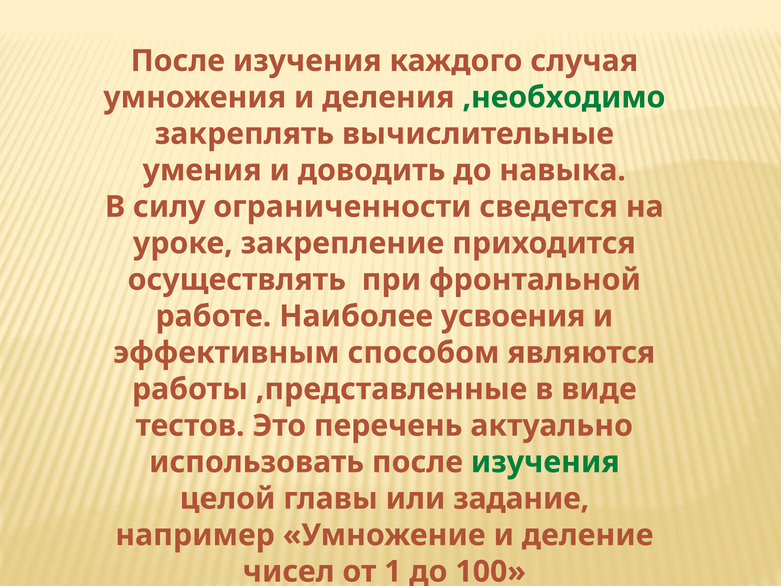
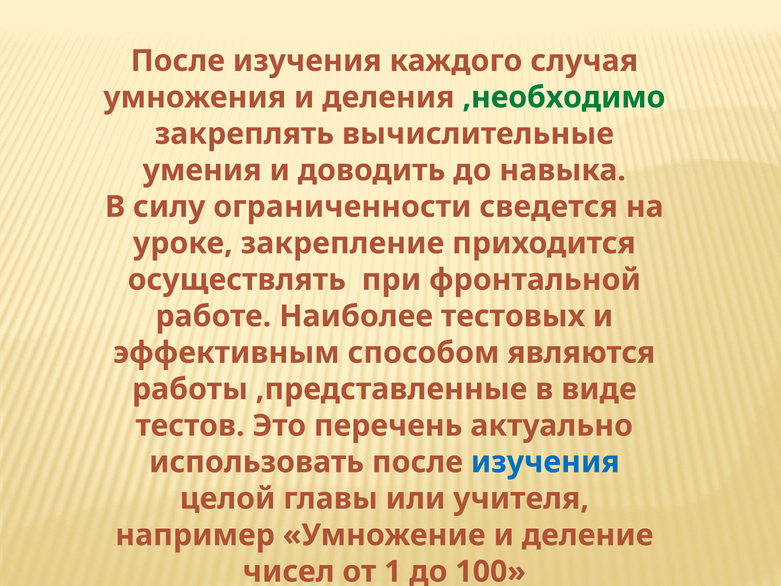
усвоения: усвоения -> тестовых (513, 316)
изучения colour: green -> blue (545, 462)
задание: задание -> учителя (521, 498)
